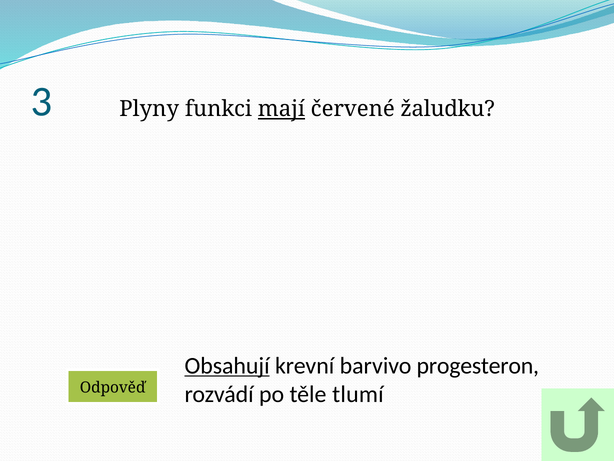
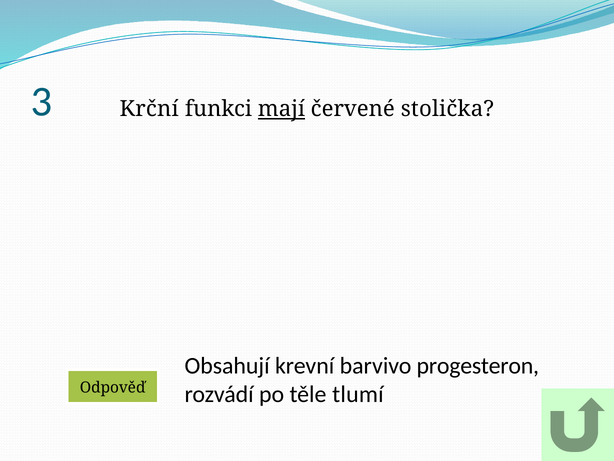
Plyny: Plyny -> Krční (149, 109)
žaludku: žaludku -> stolička (447, 109)
Obsahují underline: present -> none (227, 365)
